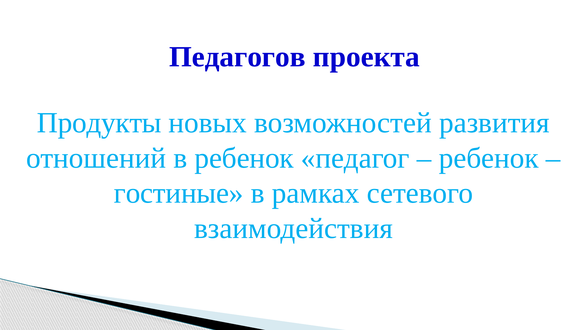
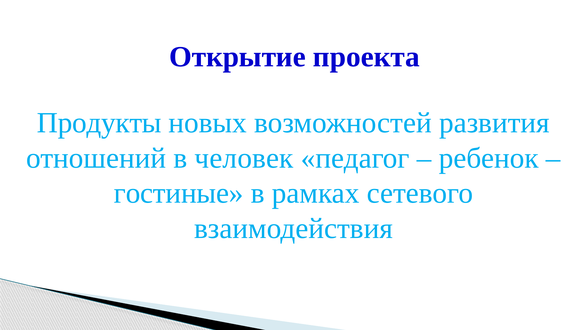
Педагогов: Педагогов -> Открытие (237, 57)
в ребенок: ребенок -> человек (244, 158)
